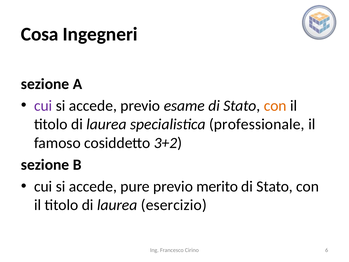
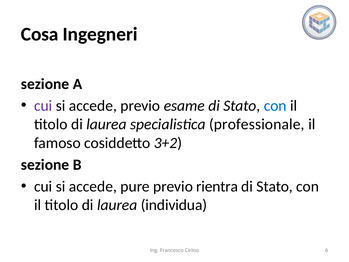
con colour: orange -> blue (275, 106)
merito: merito -> rientra (217, 186)
esercizio: esercizio -> individua (174, 205)
